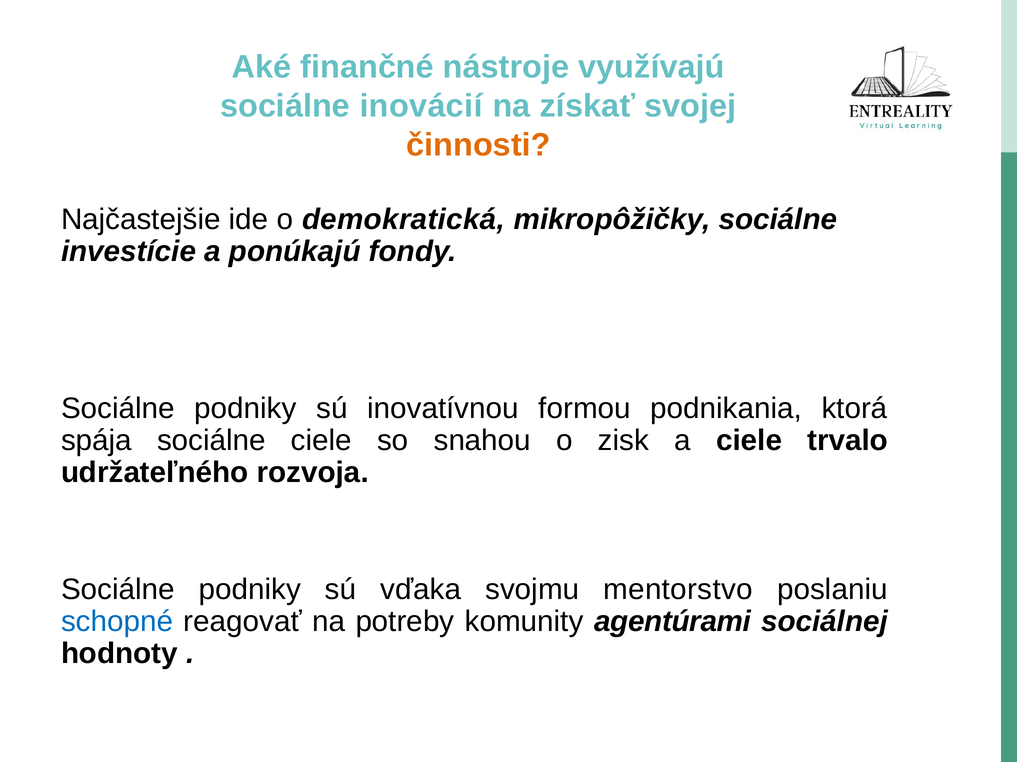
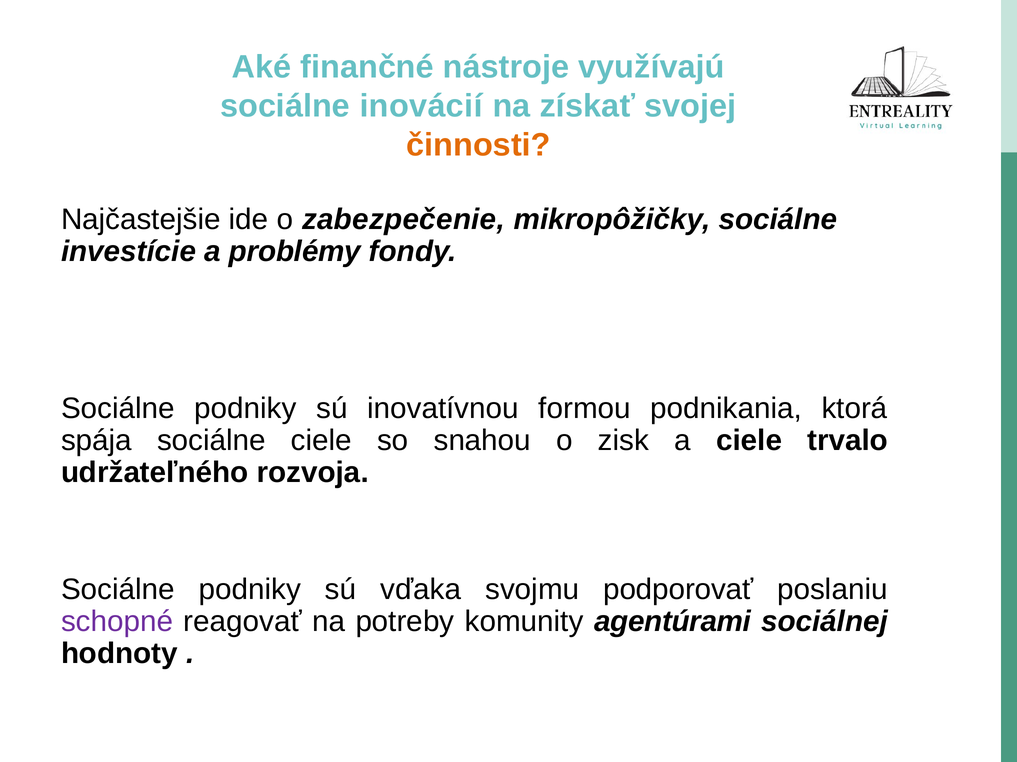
demokratická: demokratická -> zabezpečenie (404, 220)
ponúkajú: ponúkajú -> problémy (295, 252)
mentorstvo: mentorstvo -> podporovať (678, 590)
schopné colour: blue -> purple (117, 622)
